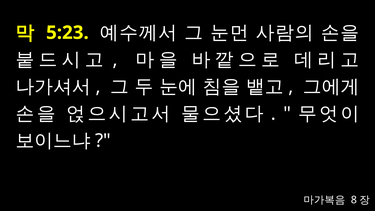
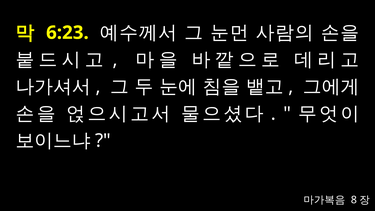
5:23: 5:23 -> 6:23 (67, 33)
